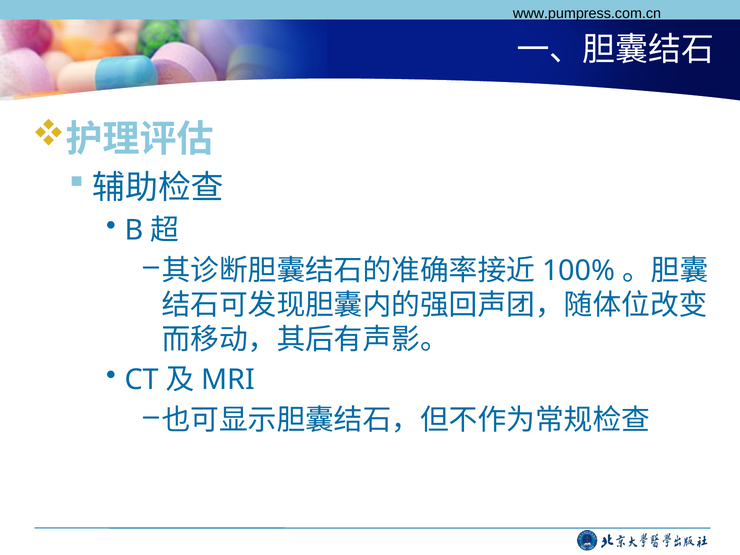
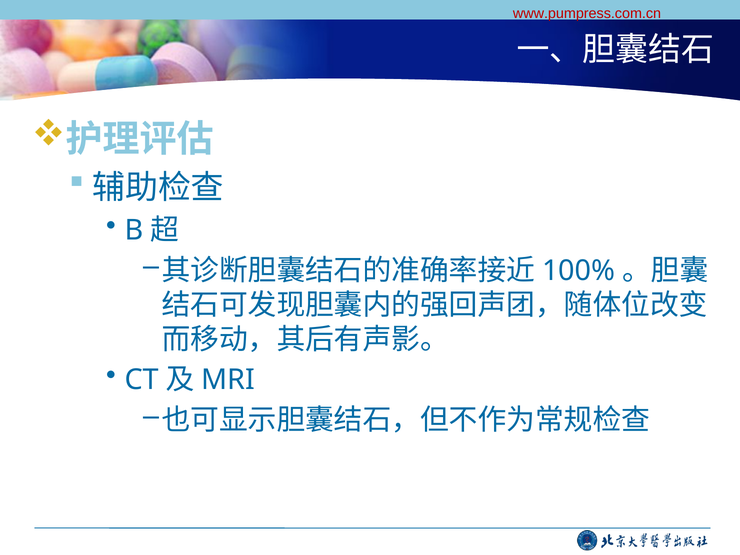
www.pumpress.com.cn colour: black -> red (587, 13)
